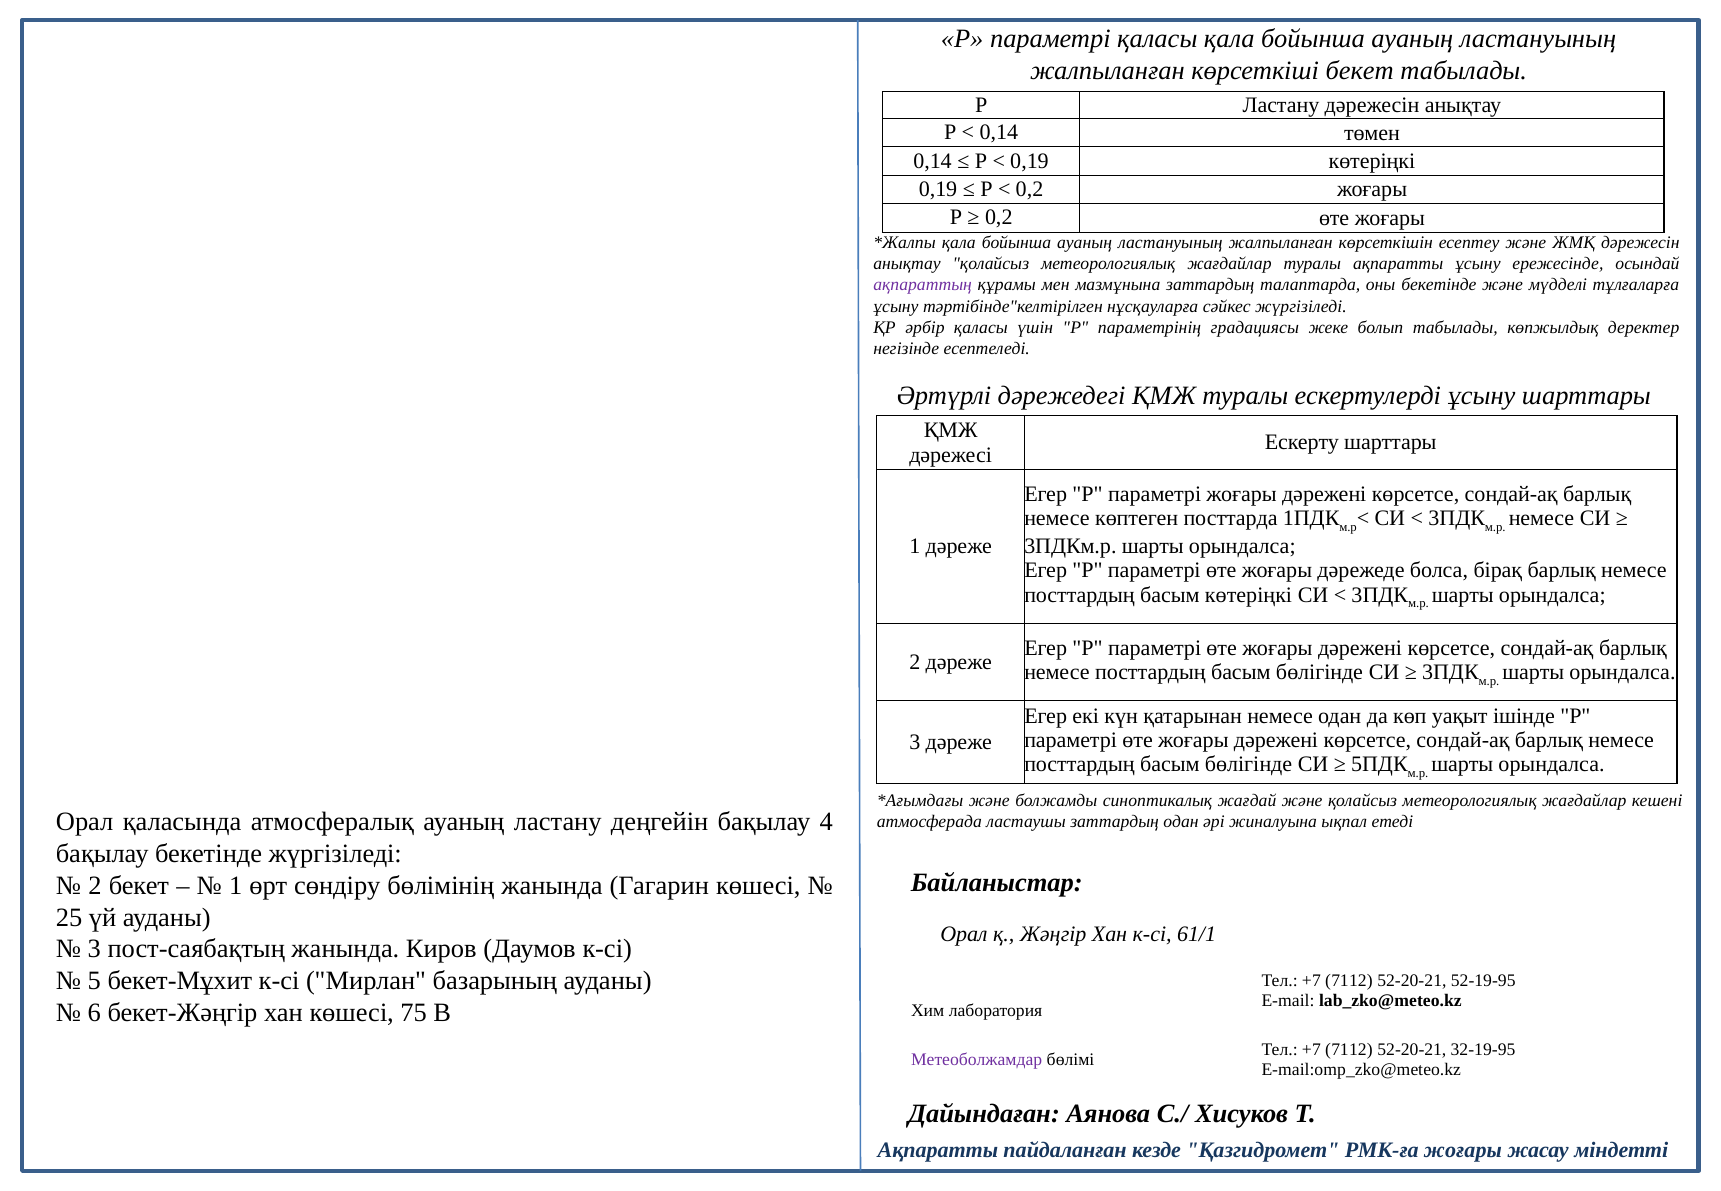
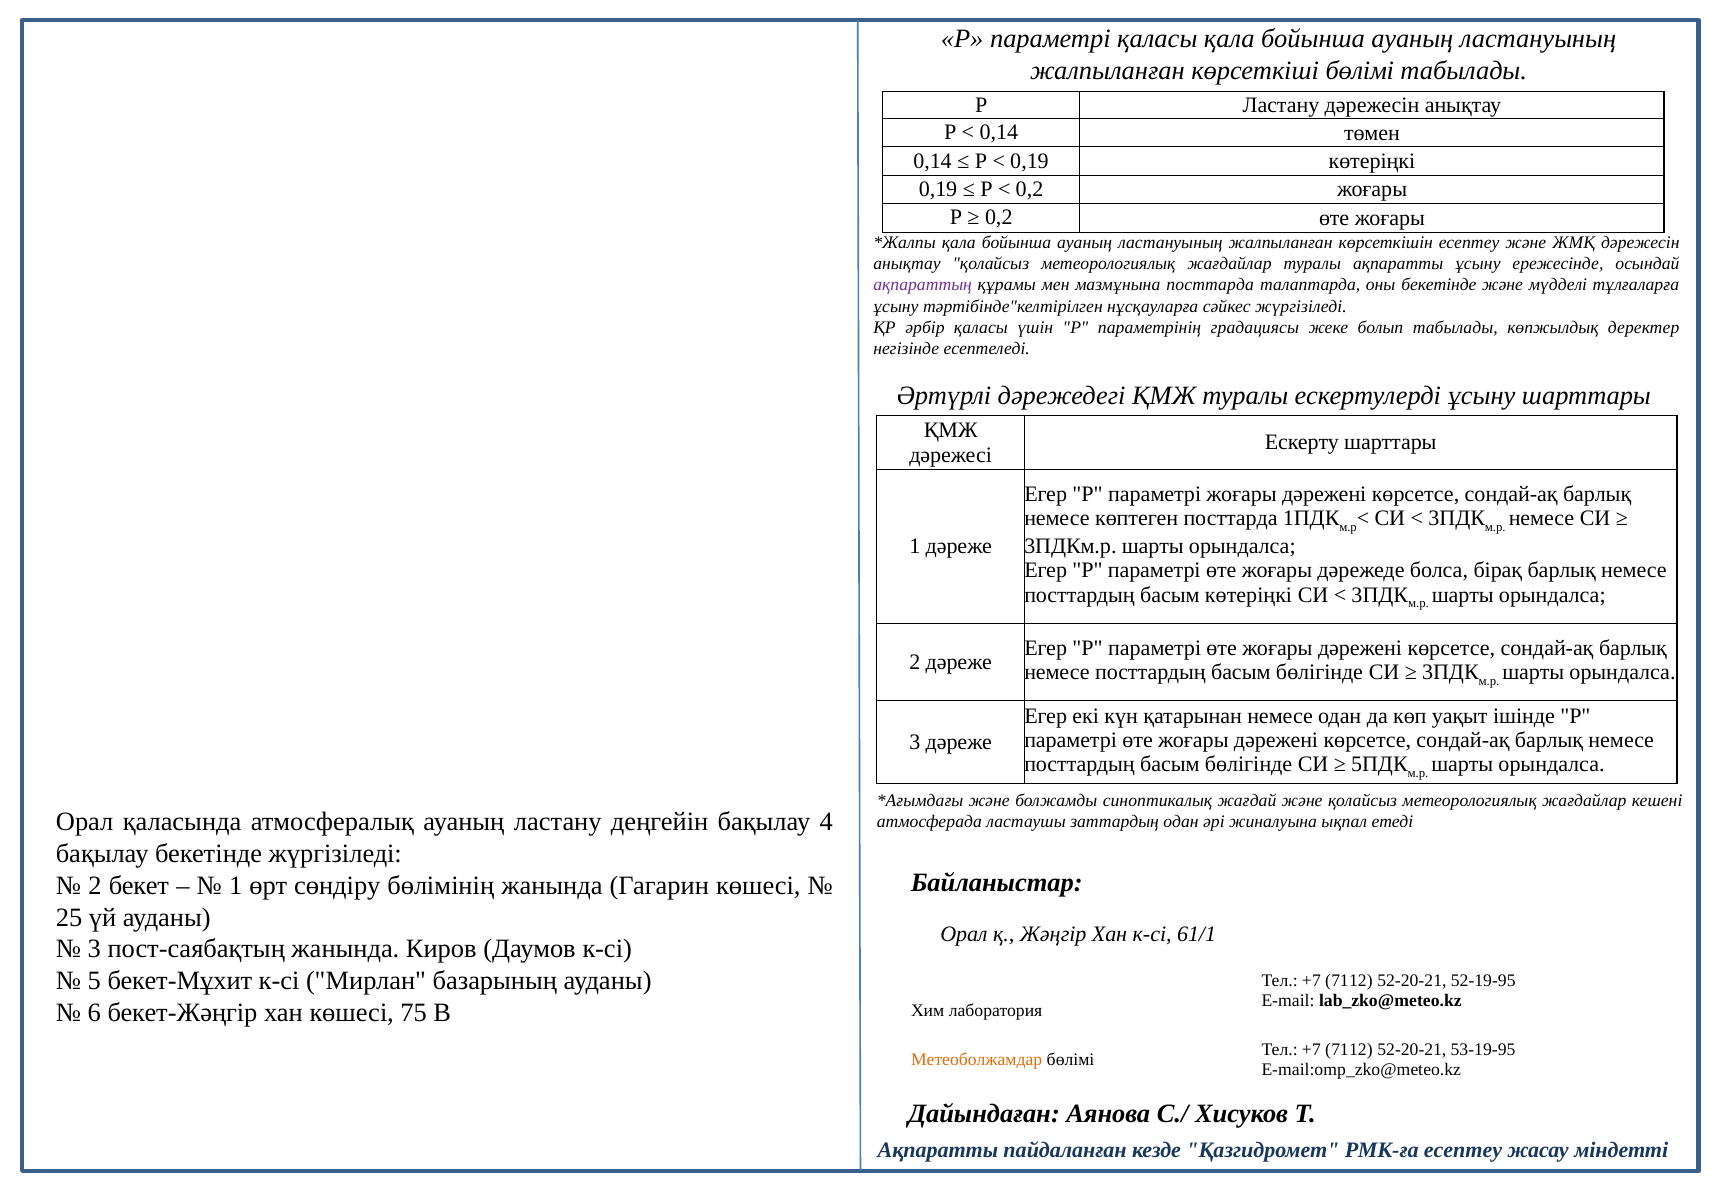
көрсеткіші бекет: бекет -> бөлімі (1360, 70)
мазмұнына заттардың: заттардың -> посттарда (1210, 285)
32-19-95: 32-19-95 -> 53-19-95 (1483, 1050)
Метеоболжамдар colour: purple -> orange (977, 1060)
РМК-ға жоғары: жоғары -> есептеу (1463, 1151)
